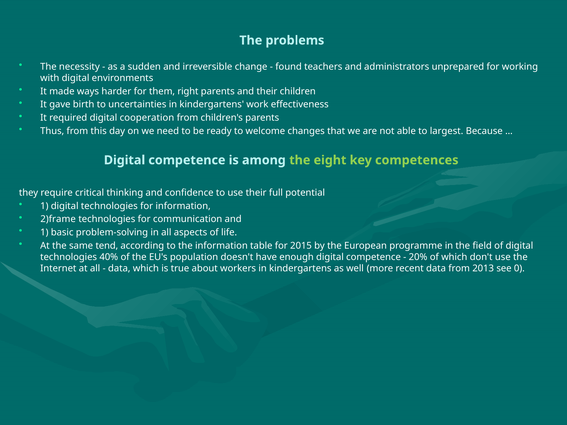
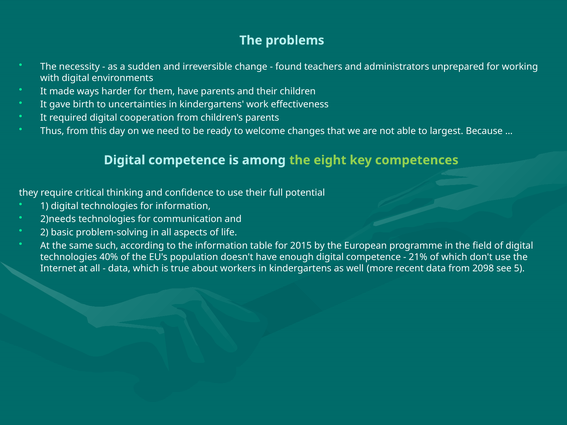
them right: right -> have (188, 91)
2)frame: 2)frame -> 2)needs (58, 219)
1: 1 -> 2 (44, 233)
tend: tend -> such (107, 246)
20%: 20% -> 21% (418, 257)
2013: 2013 -> 2098 (483, 268)
0: 0 -> 5 (519, 268)
